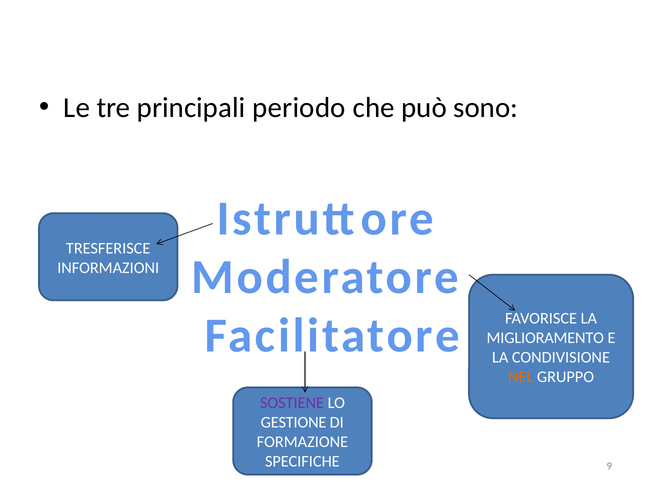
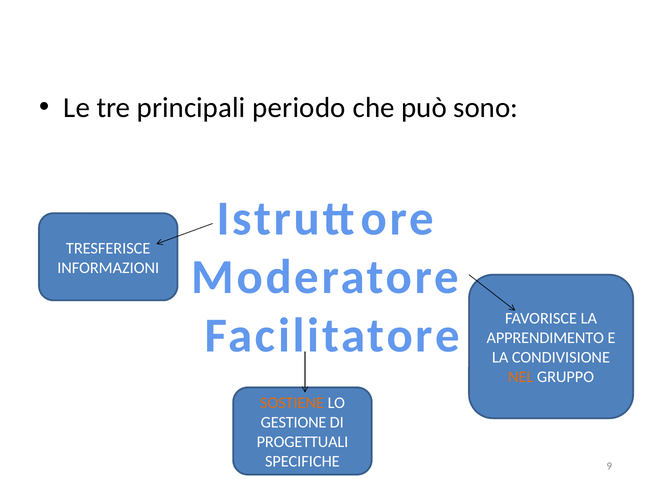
MIGLIORAMENTO: MIGLIORAMENTO -> APPRENDIMENTO (545, 338)
SOSTIENE colour: purple -> orange (292, 403)
FORMAZIONE: FORMAZIONE -> PROGETTUALI (302, 442)
